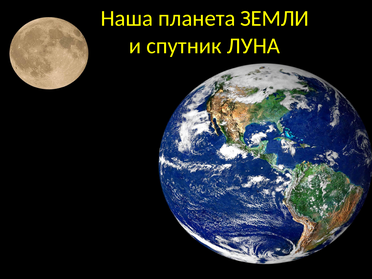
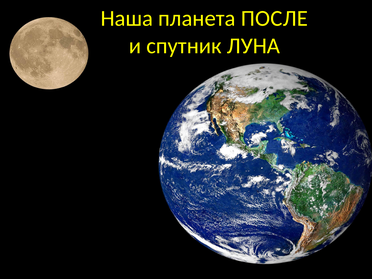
ЗЕМЛИ: ЗЕМЛИ -> ПОСЛЕ (274, 18)
